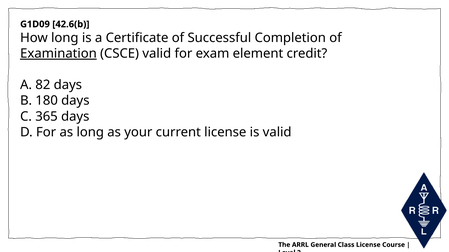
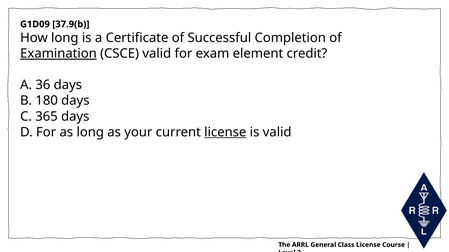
42.6(b: 42.6(b -> 37.9(b (71, 24)
82: 82 -> 36 (43, 85)
license underline: none -> present (225, 132)
